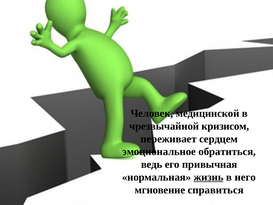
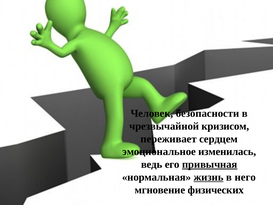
медицинской: медицинской -> безопасности (208, 113)
обратиться: обратиться -> изменилась (227, 151)
привычная underline: none -> present (210, 164)
справиться: справиться -> физических (216, 190)
